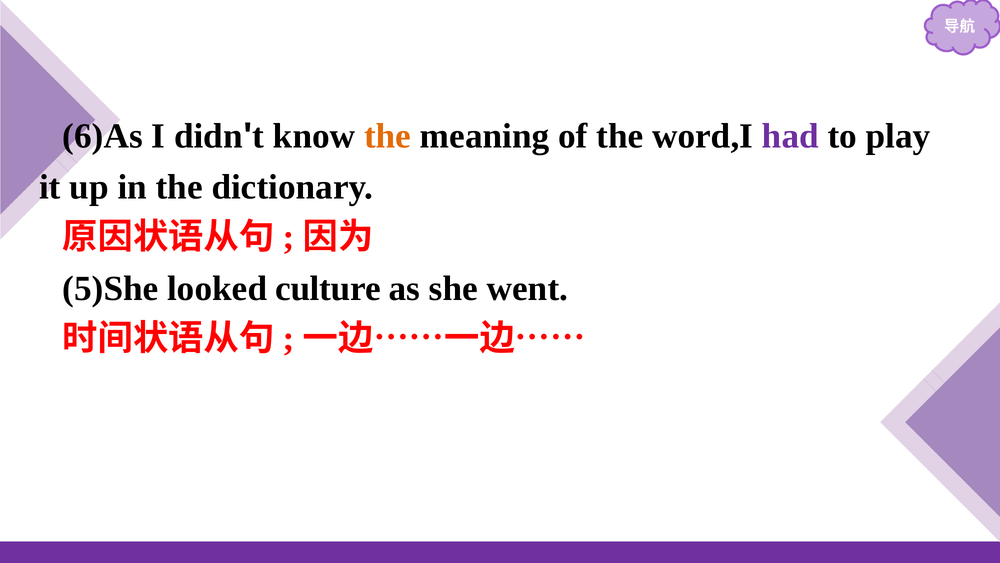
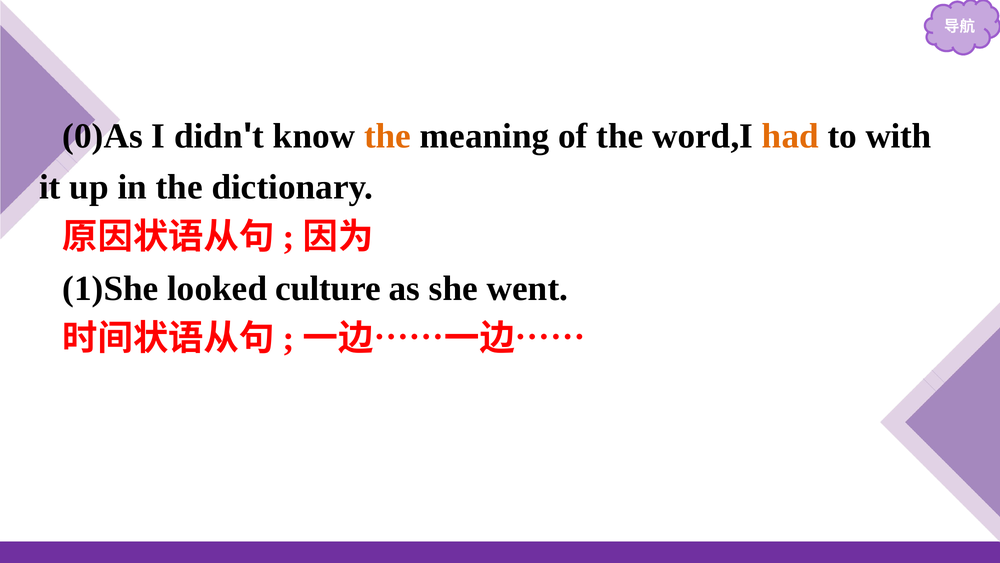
6)As: 6)As -> 0)As (103, 136)
had colour: purple -> orange (790, 136)
play: play -> with (898, 136)
5)She: 5)She -> 1)She (110, 288)
